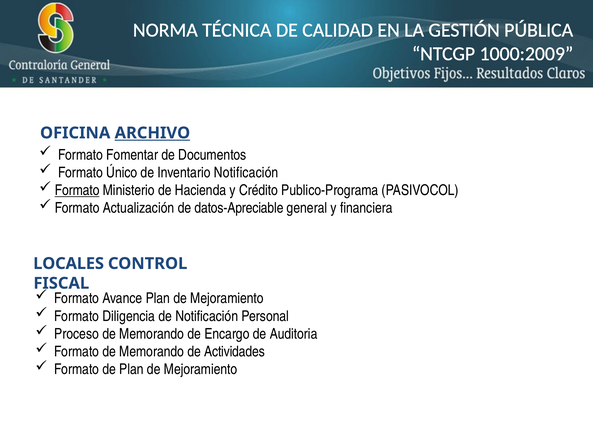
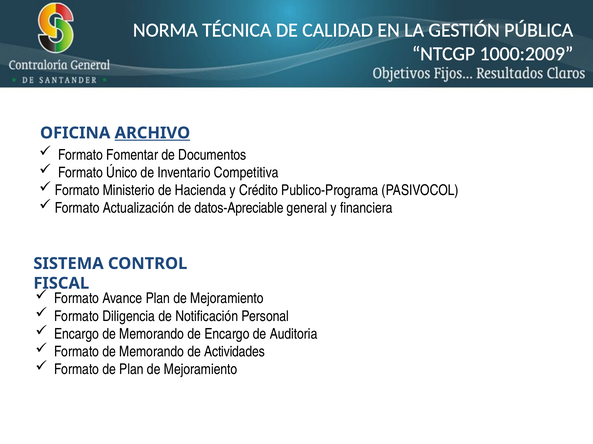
Inventario Notificación: Notificación -> Competitiva (246, 173)
Formato underline: present -> none (77, 191)
LOCALES: LOCALES -> SISTEMA (69, 264)
Proceso: Proceso -> Encargo (77, 334)
